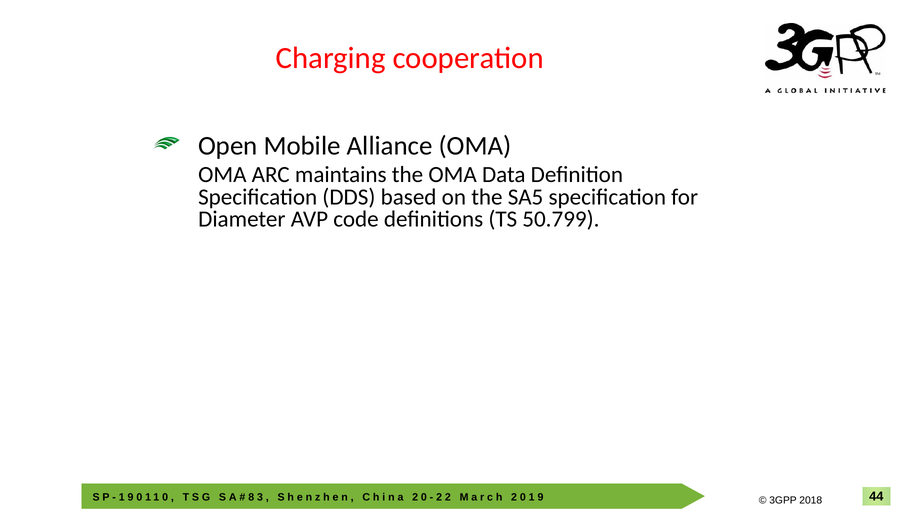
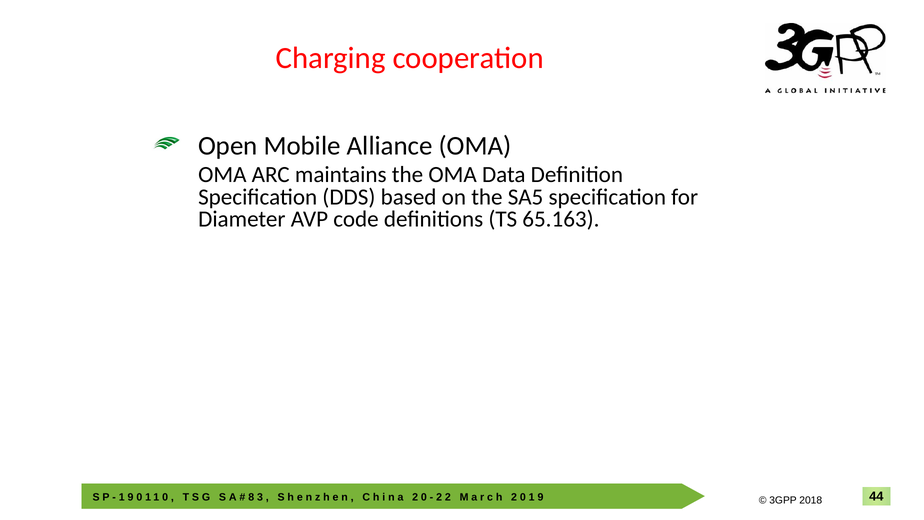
50.799: 50.799 -> 65.163 (561, 219)
